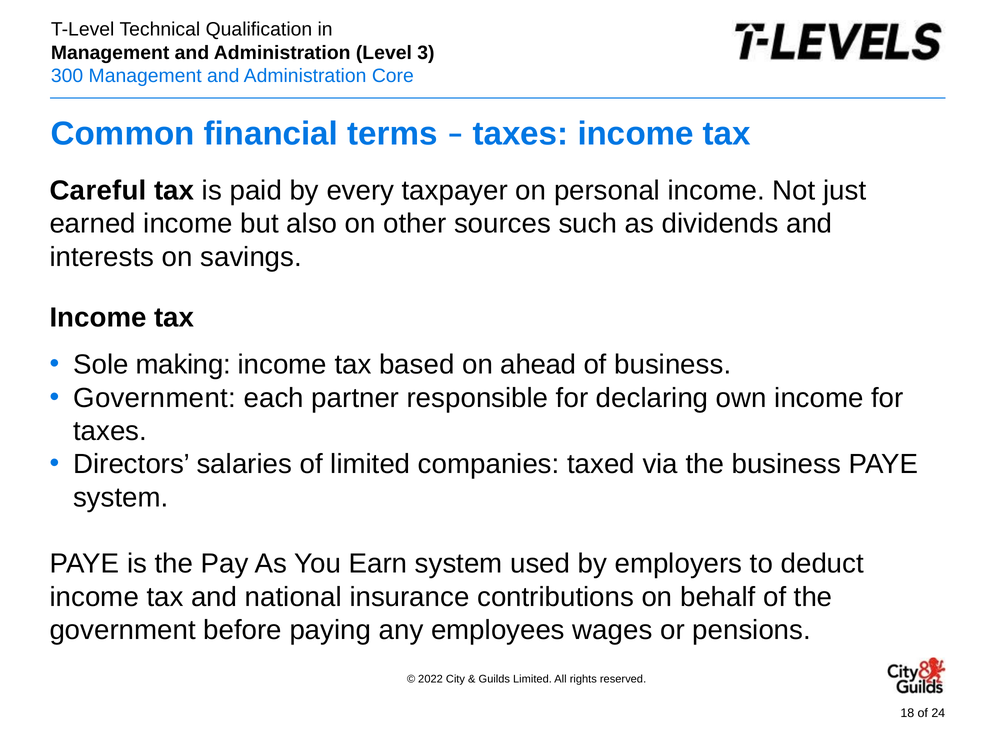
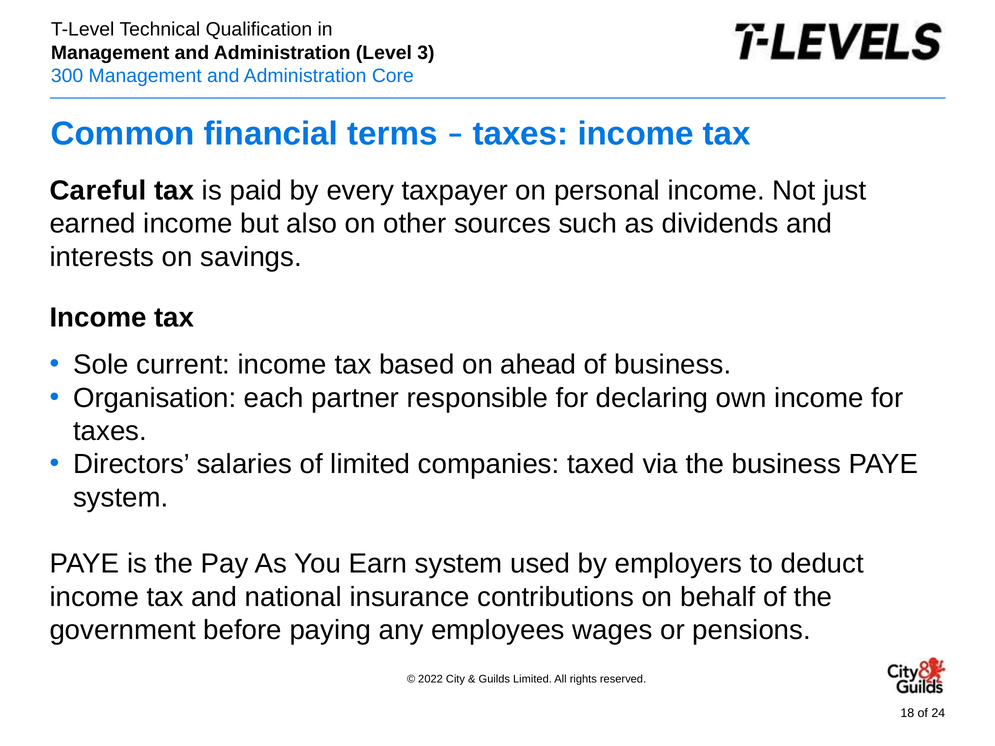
making: making -> current (183, 365)
Government: Government -> Organisation (155, 398)
